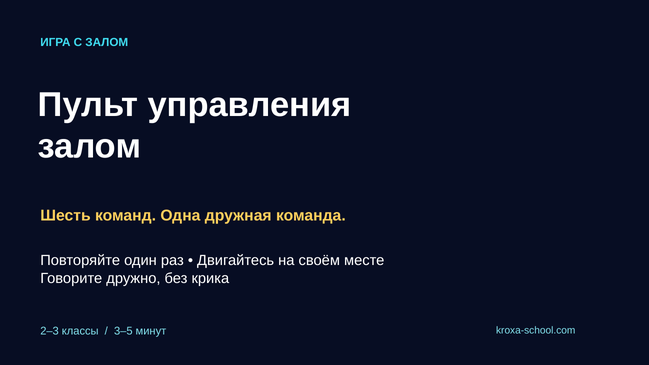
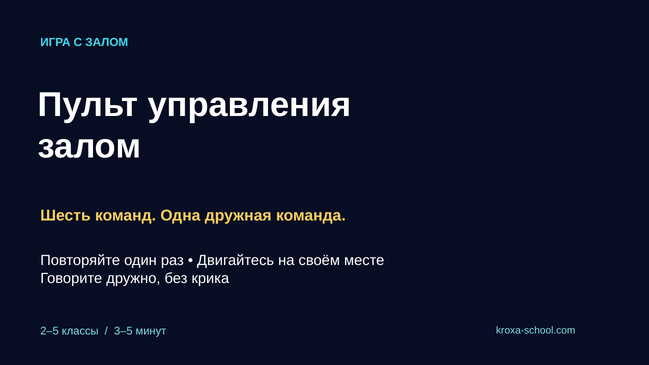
2–3: 2–3 -> 2–5 (50, 331)
